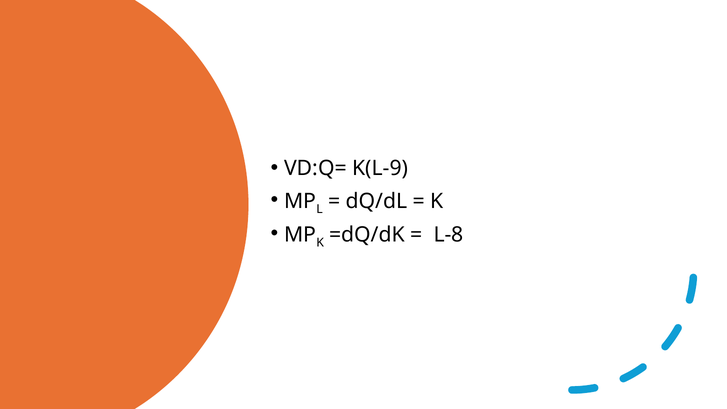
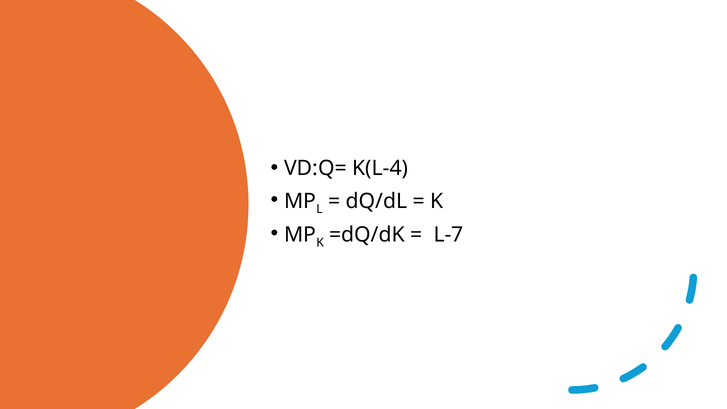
K(L-9: K(L-9 -> K(L-4 (380, 168)
L-8: L-8 -> L-7 (449, 235)
